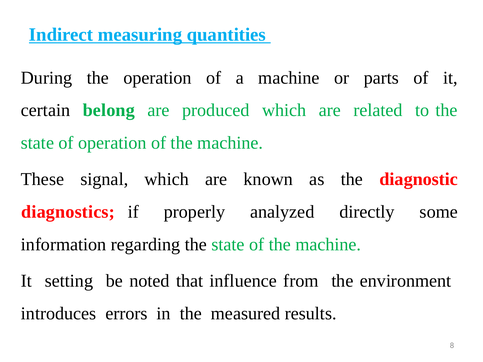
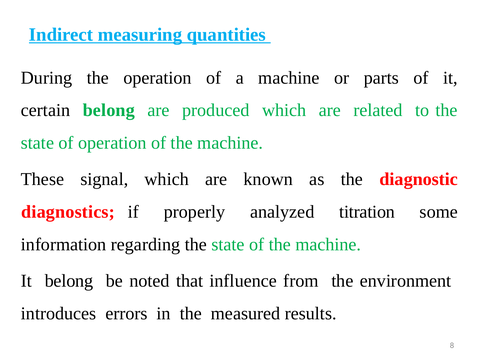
directly: directly -> titration (367, 212)
It setting: setting -> belong (69, 281)
